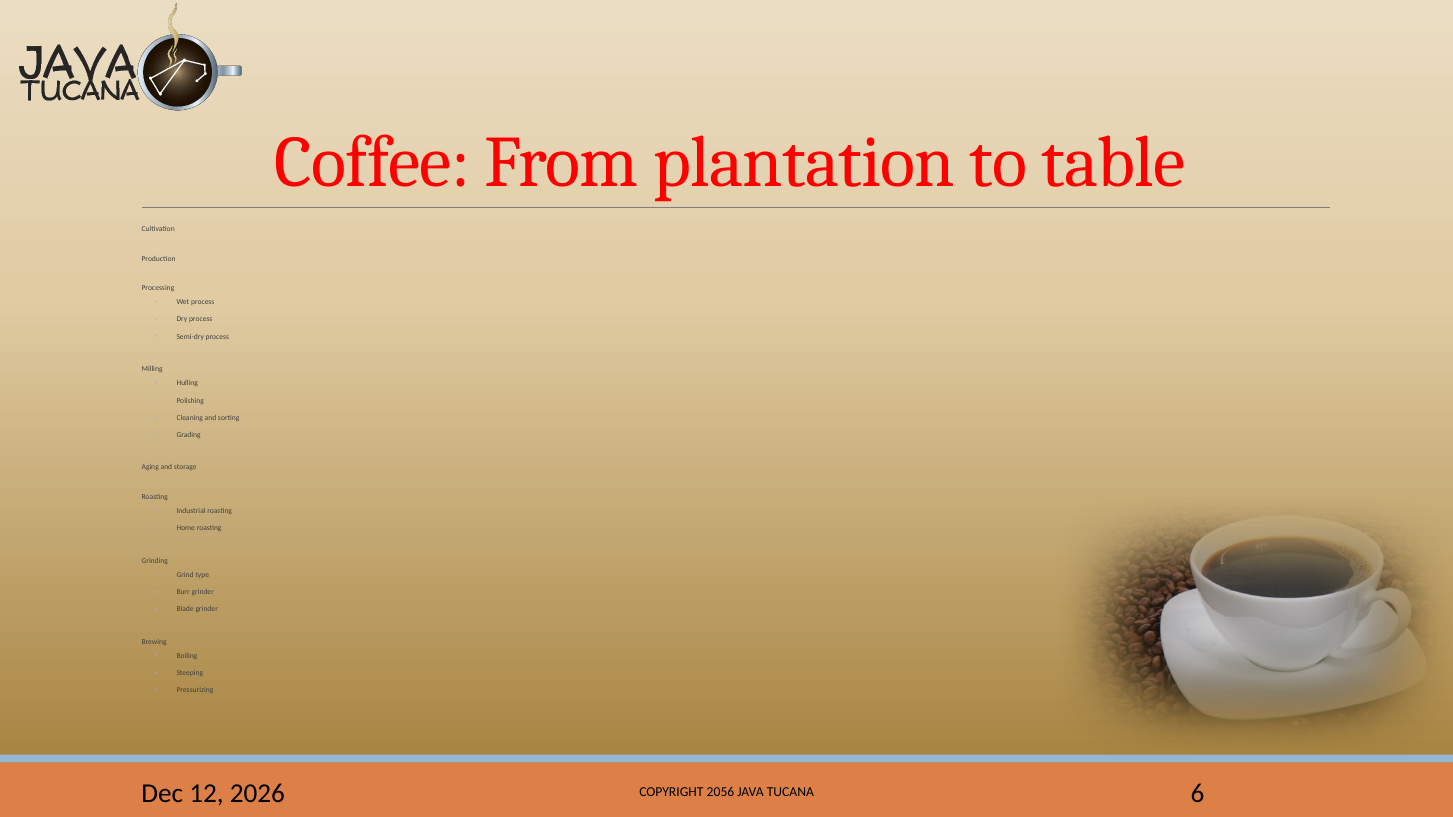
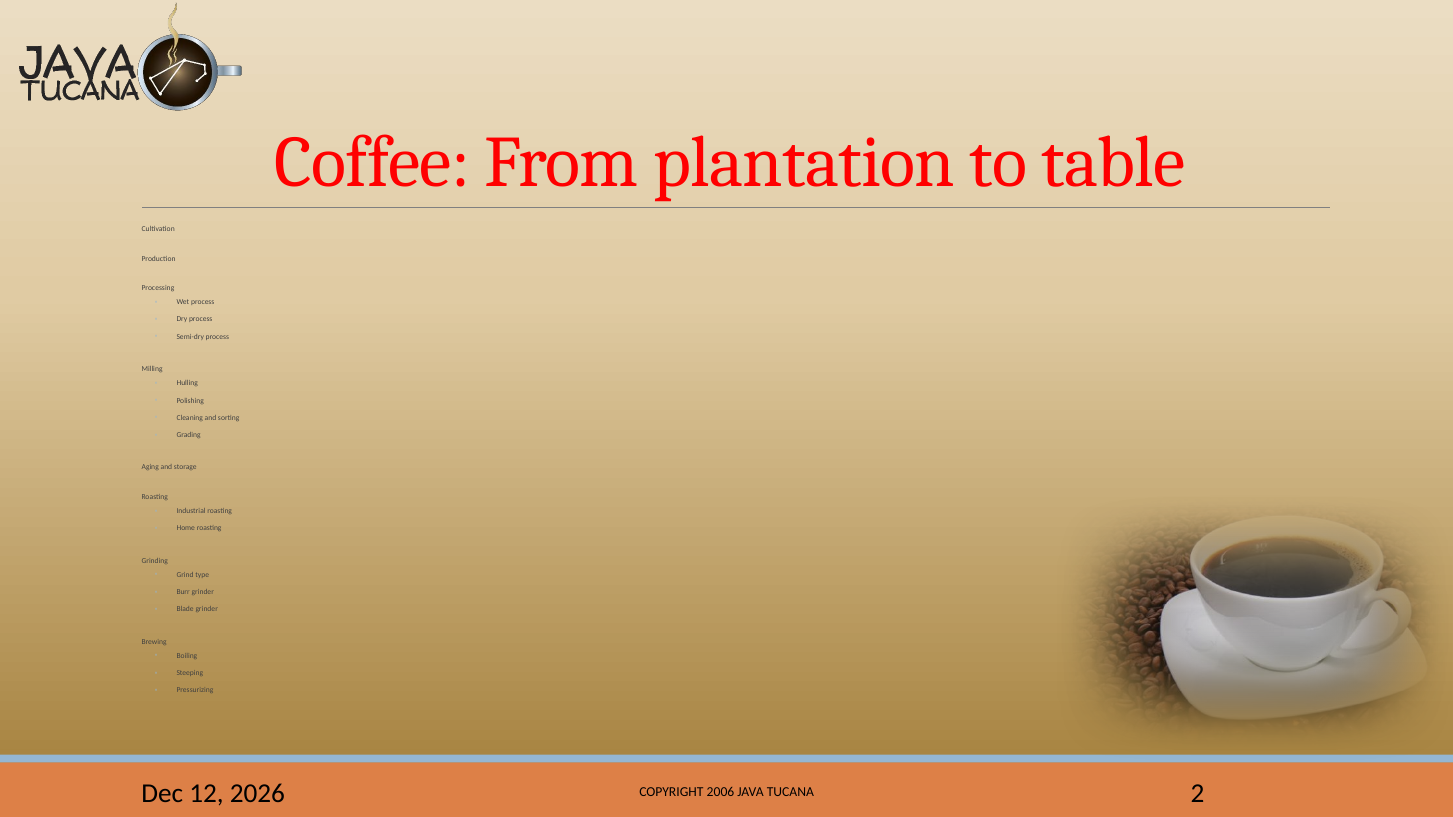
2056: 2056 -> 2006 (721, 793)
6: 6 -> 2 (1197, 793)
